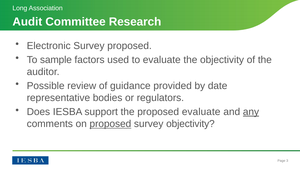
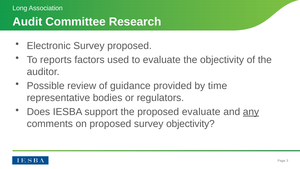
sample: sample -> reports (56, 60)
date: date -> time (218, 86)
proposed underline: present -> none (110, 124)
